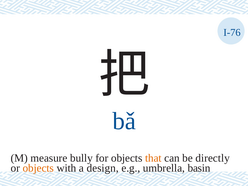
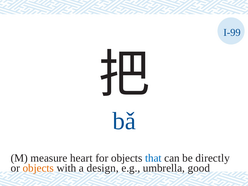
I-76: I-76 -> I-99 (232, 32)
bully: bully -> heart (81, 158)
that colour: orange -> blue (153, 158)
basin: basin -> good (199, 168)
